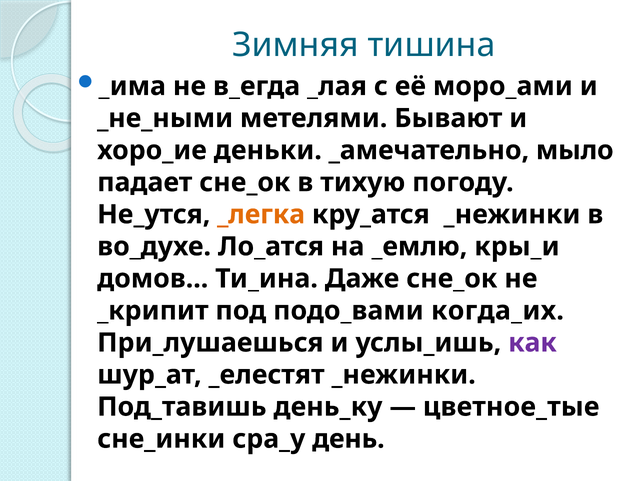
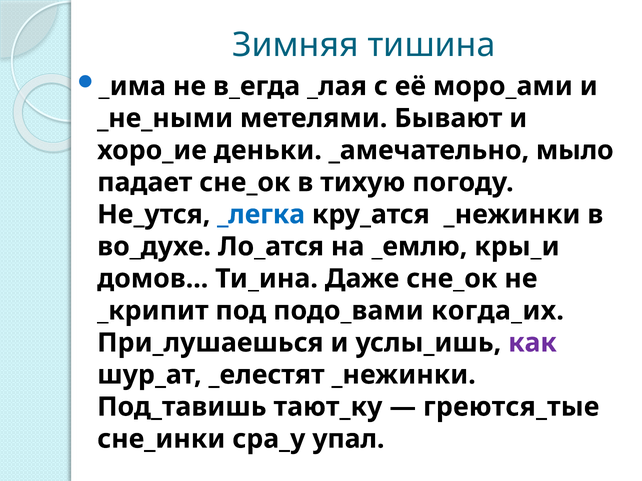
_легка colour: orange -> blue (261, 215)
день_ку: день_ку -> тают_ку (328, 407)
цветное_тые: цветное_тые -> греются_тые (511, 407)
день: день -> упал (348, 439)
